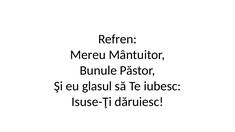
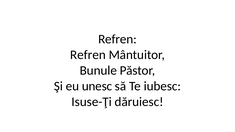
Mereu: Mereu -> Refren (88, 55)
glasul: glasul -> unesc (97, 86)
